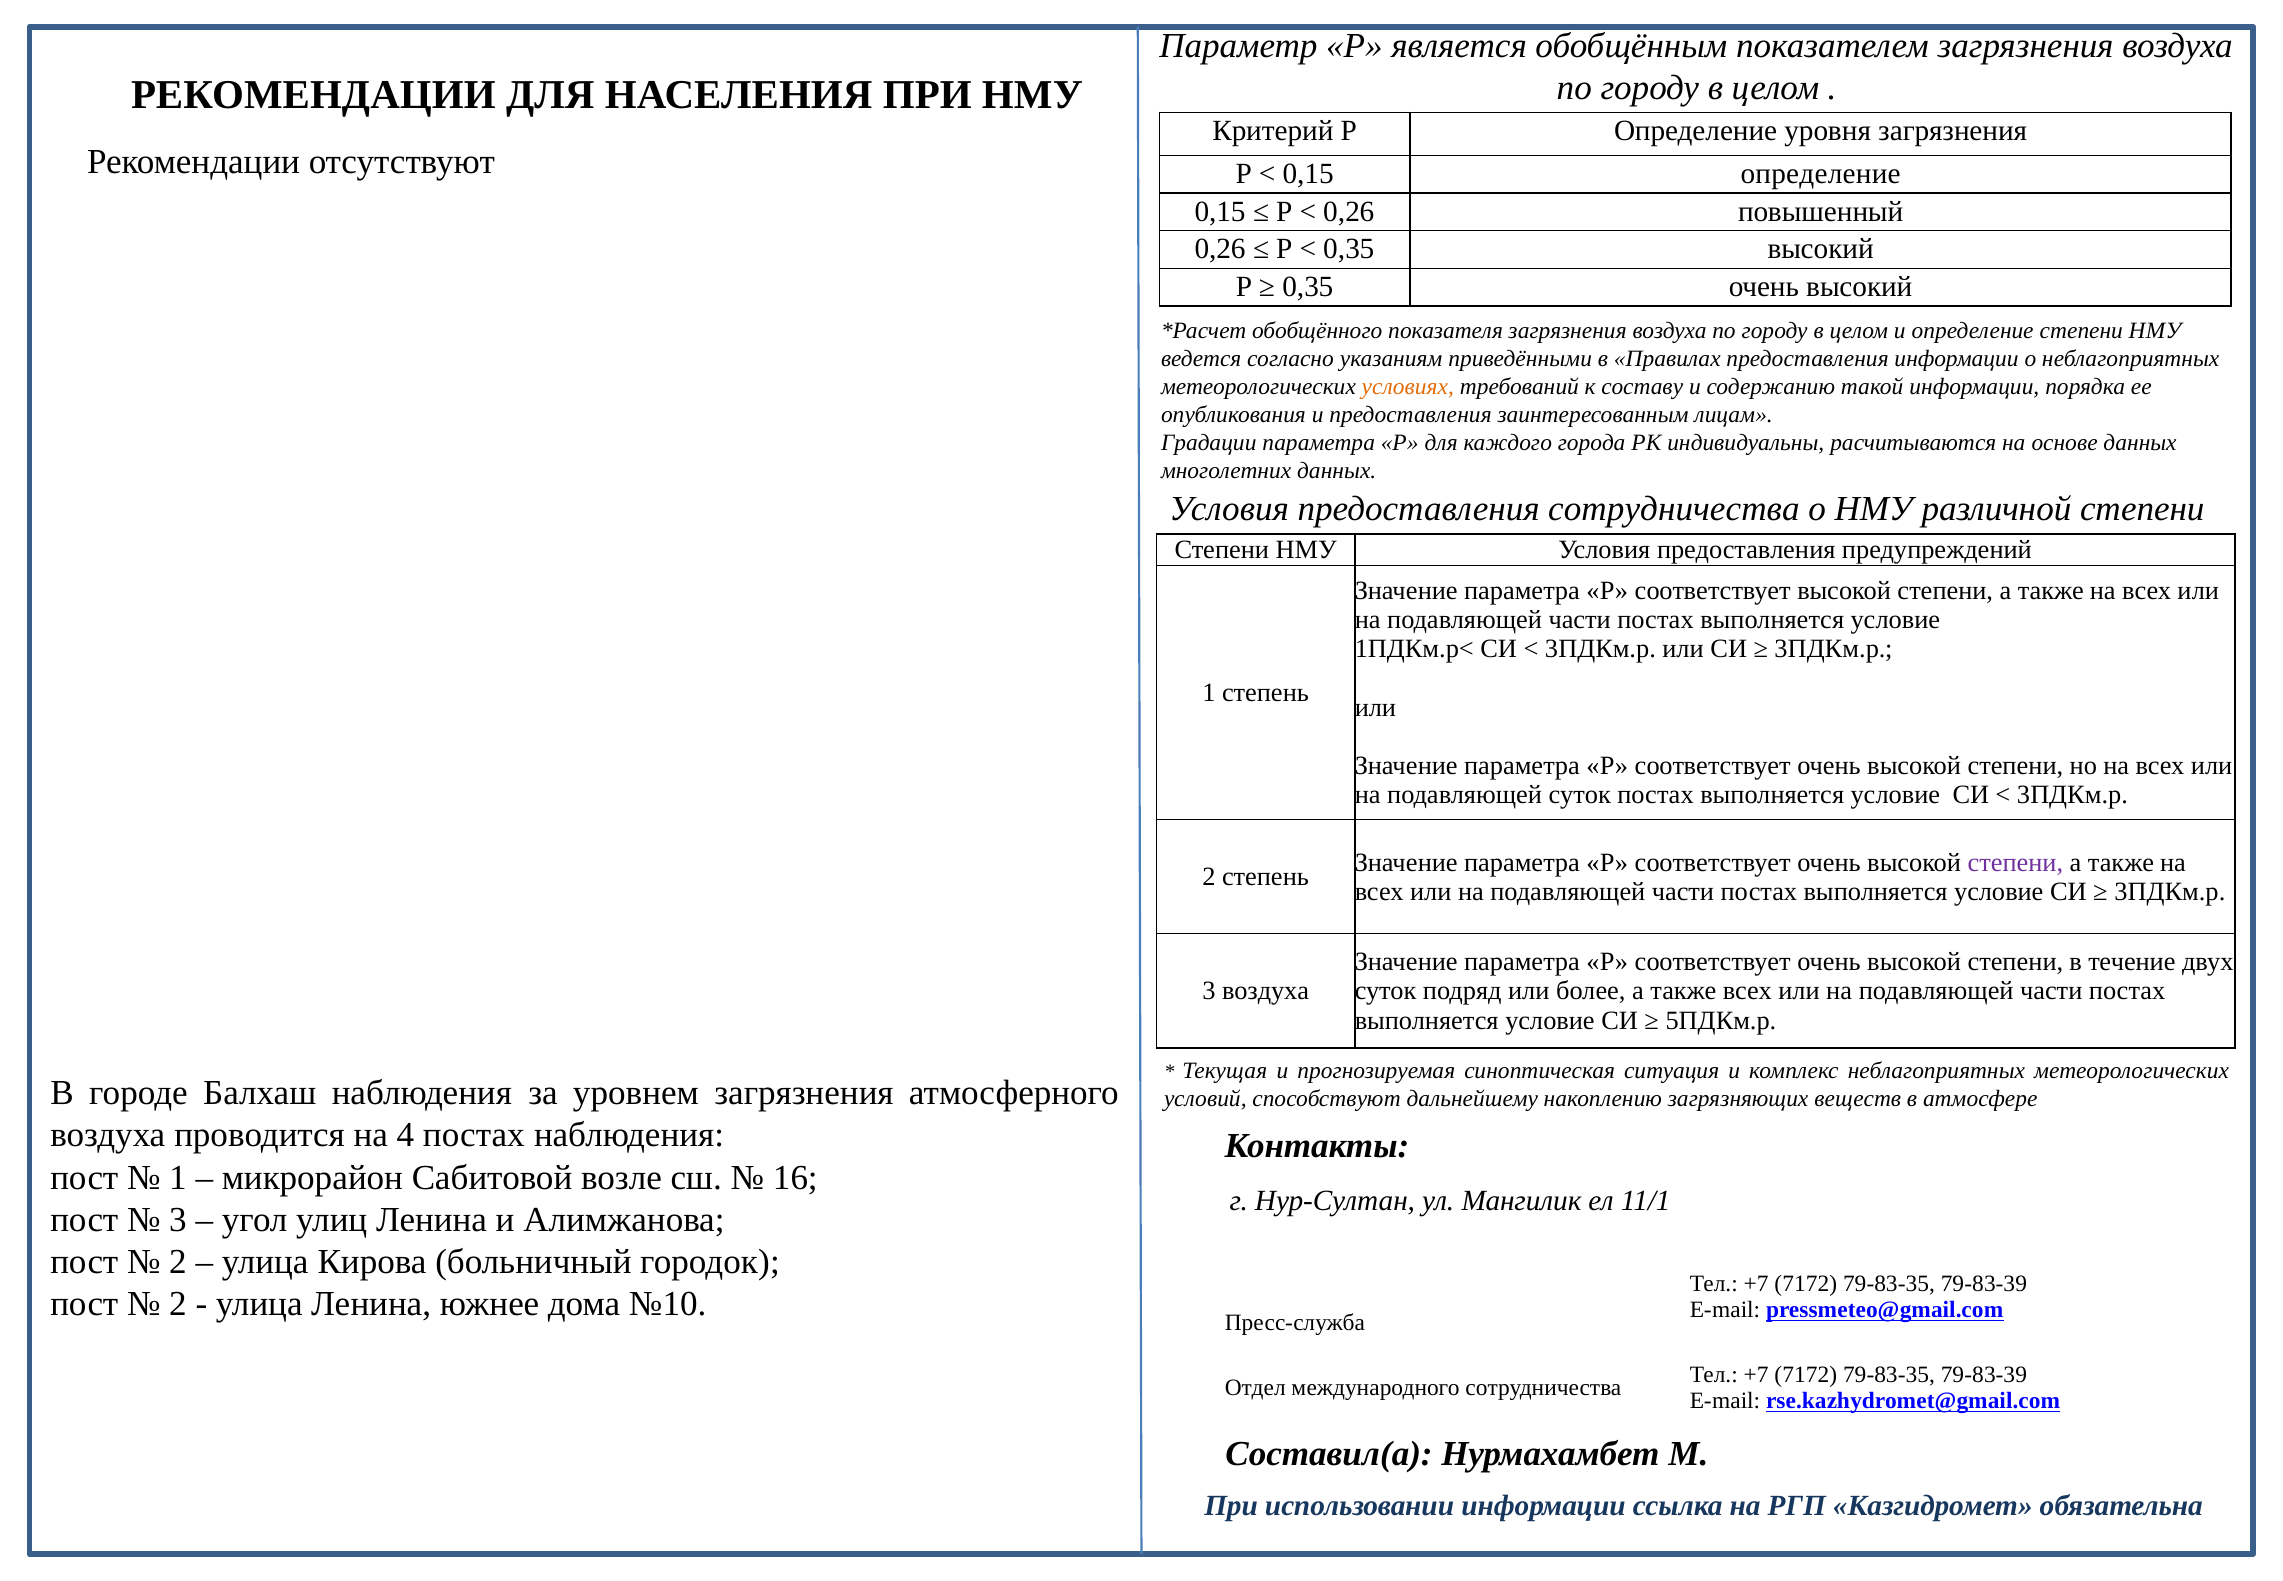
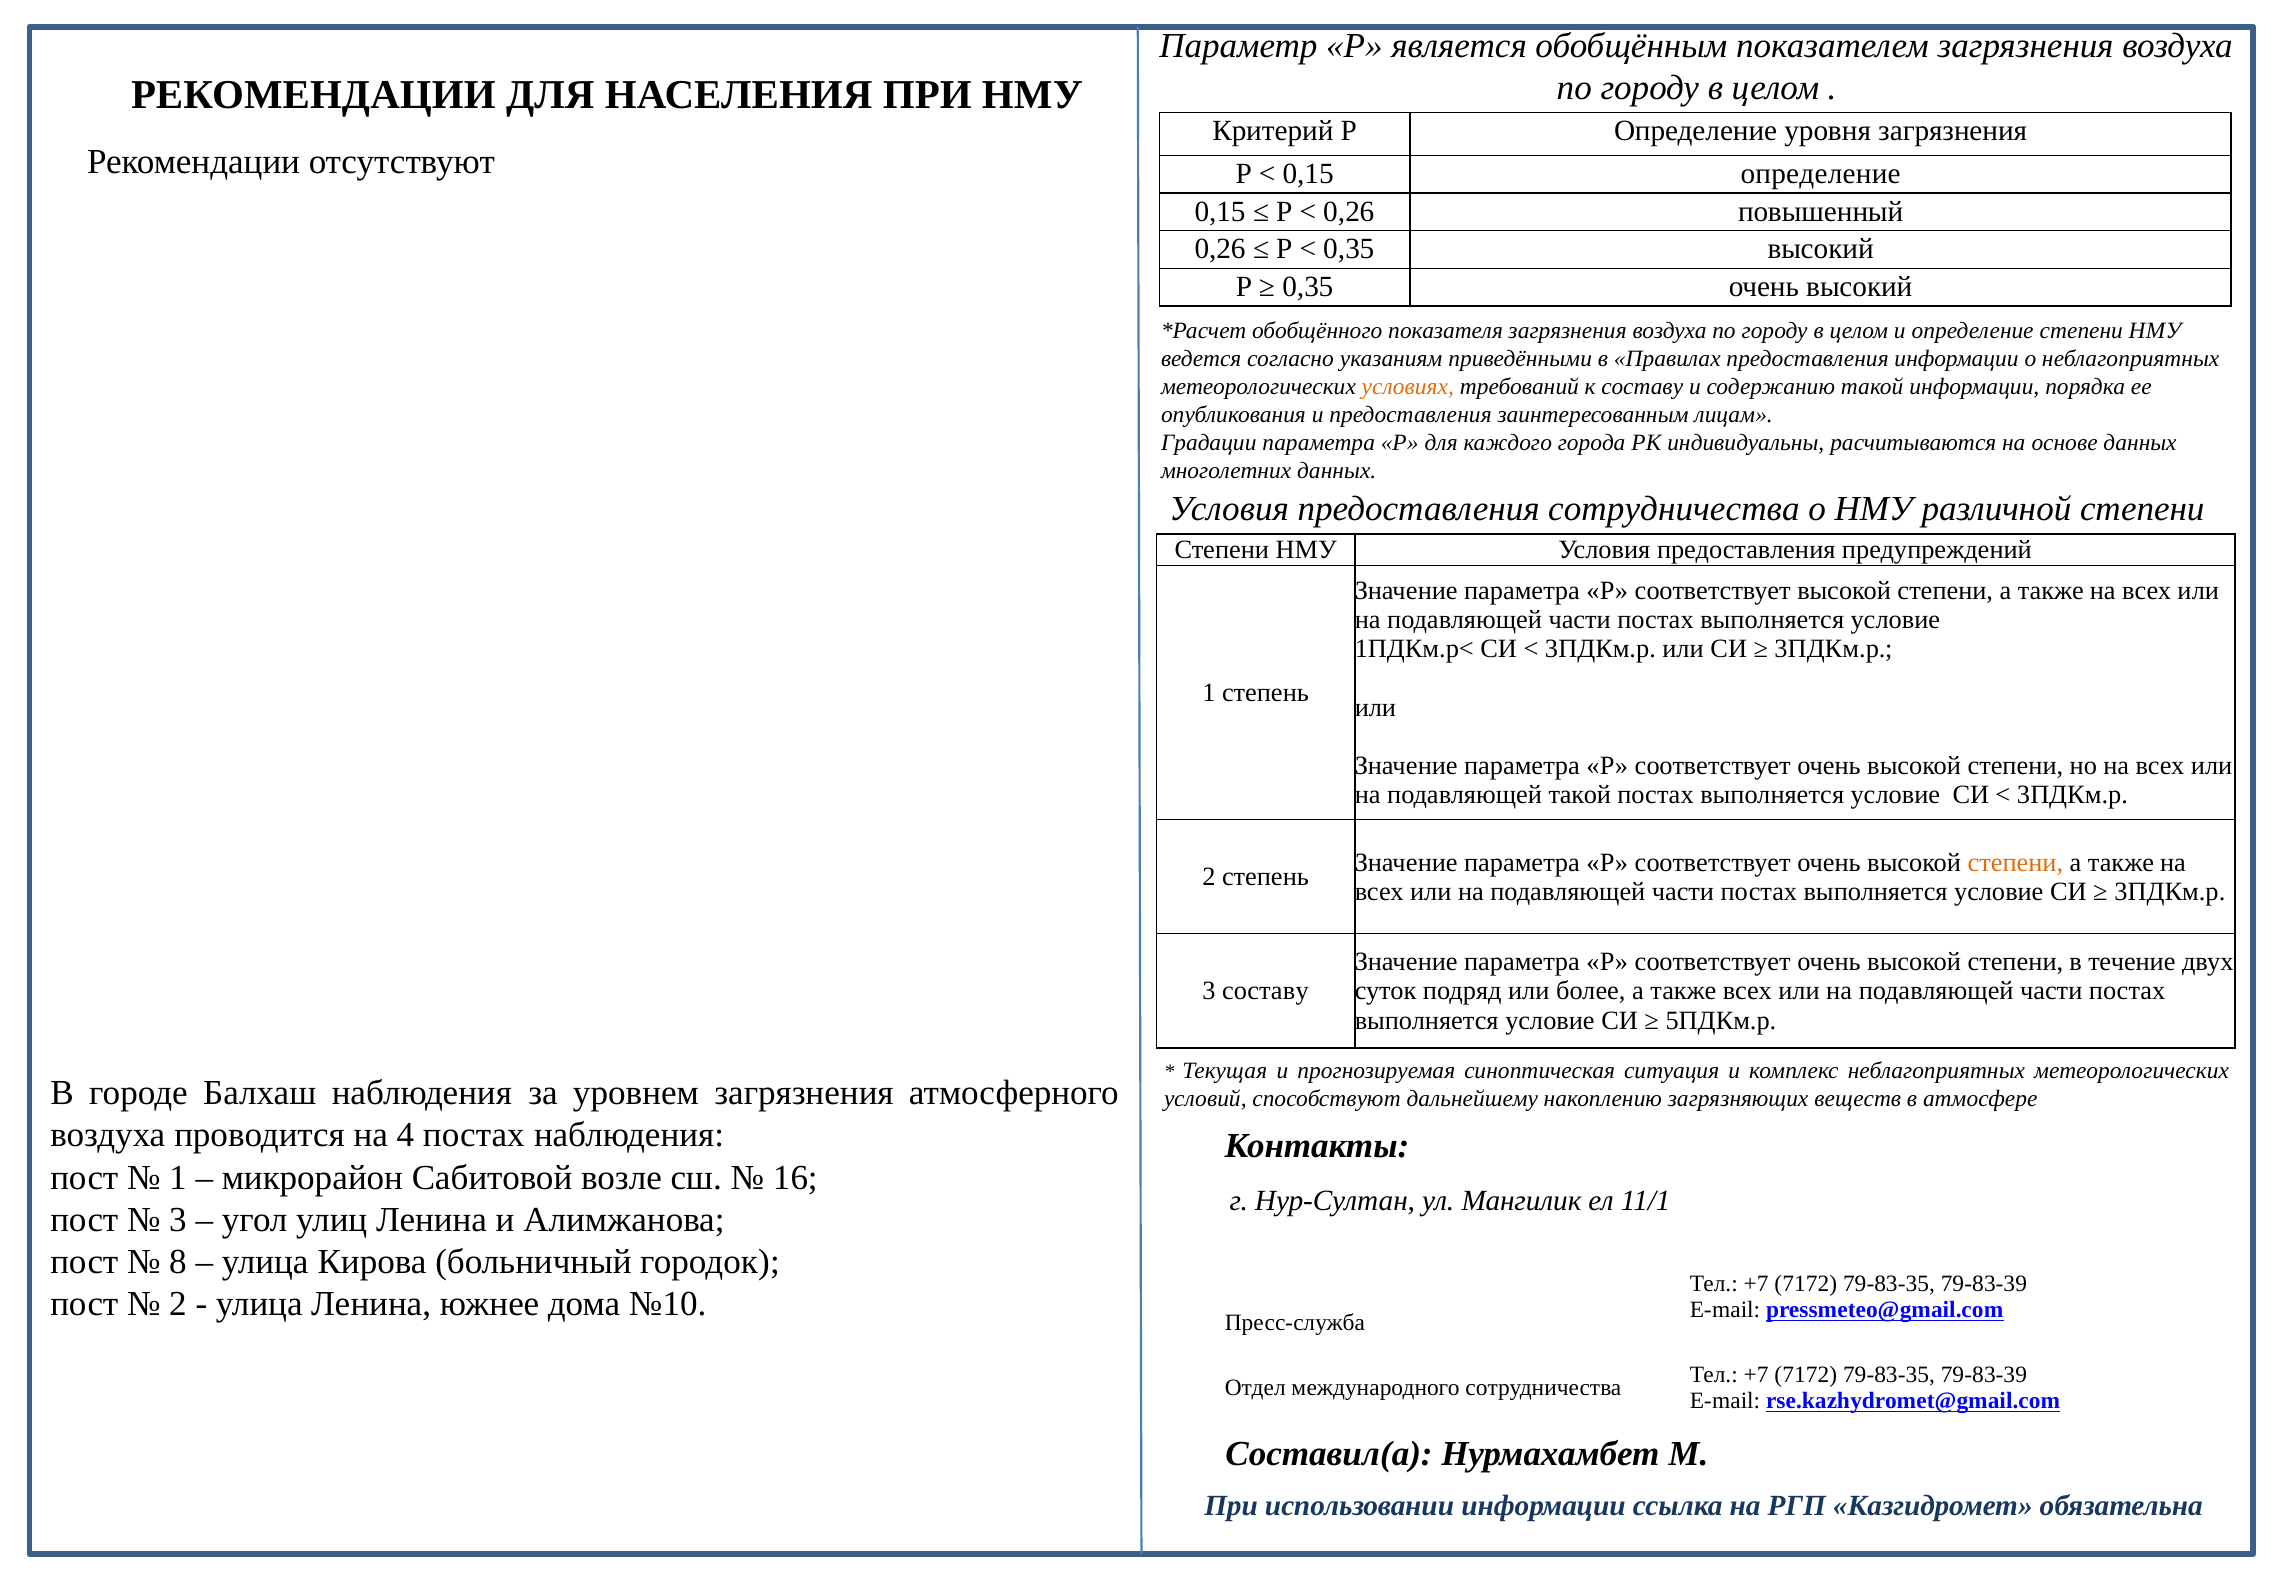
подавляющей суток: суток -> такой (1580, 795)
степени colour: purple -> orange (2015, 862)
3 воздуха: воздуха -> составу (1265, 991)
2: 2 -> 8 (178, 1261)
